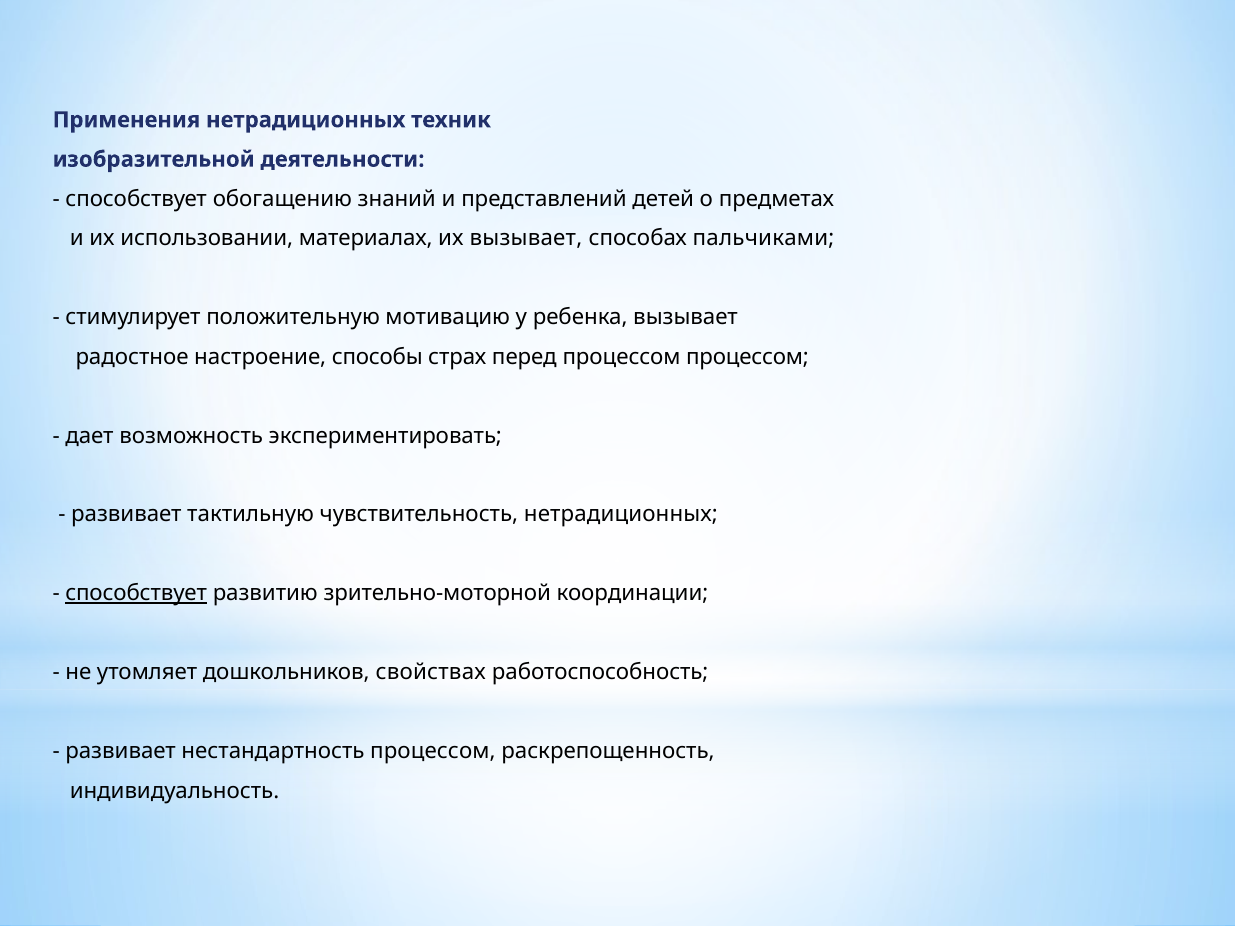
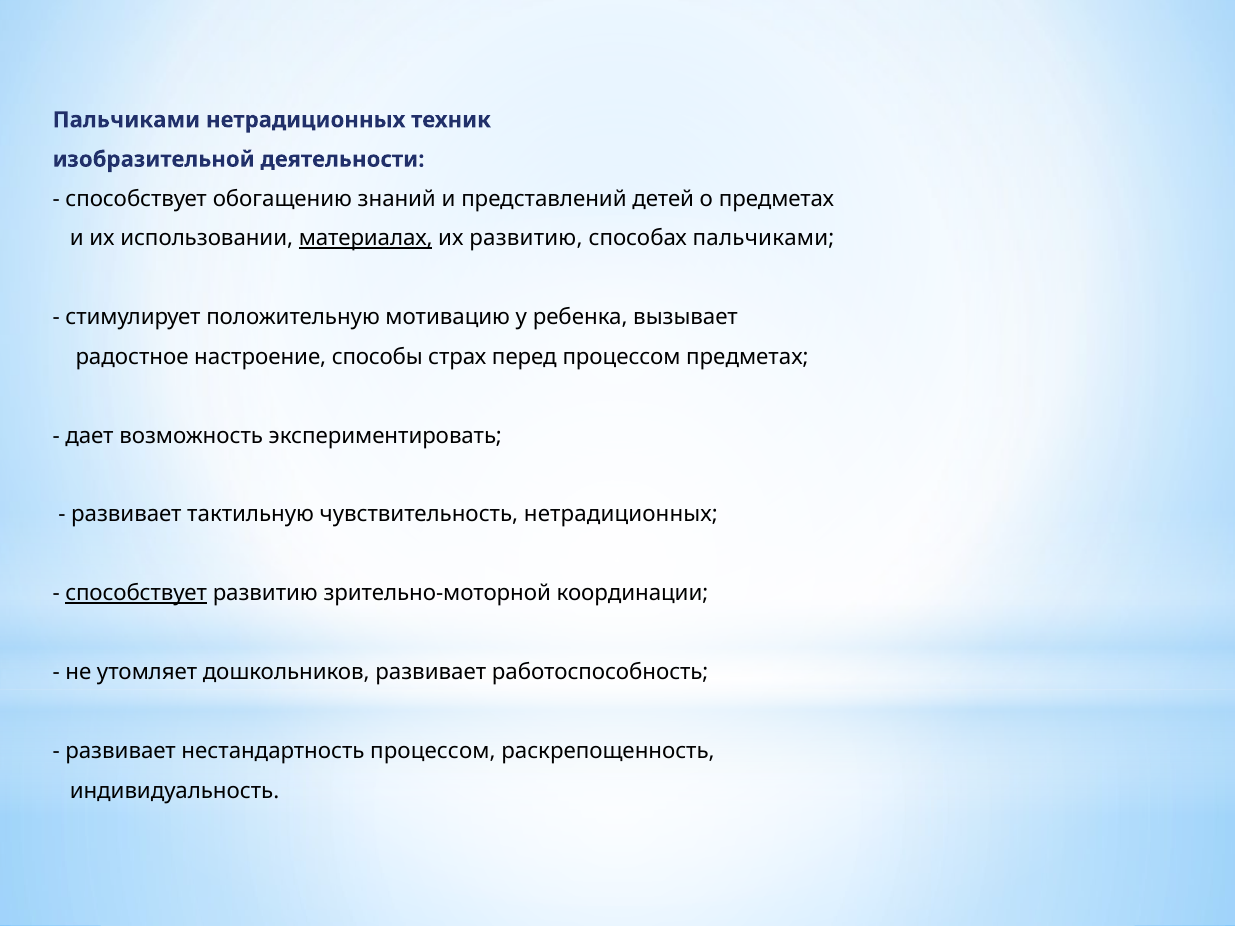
Применения: Применения -> Пальчиками (126, 120)
материалах underline: none -> present (366, 238)
их вызывает: вызывает -> развитию (526, 238)
процессом процессом: процессом -> предметах (747, 357)
дошкольников свойствах: свойствах -> развивает (431, 673)
